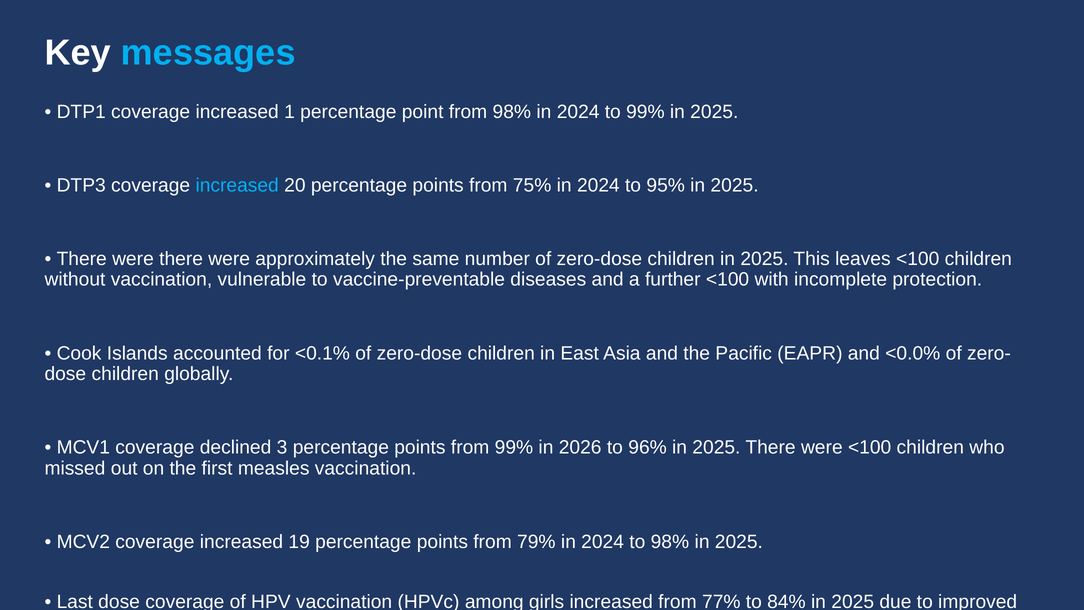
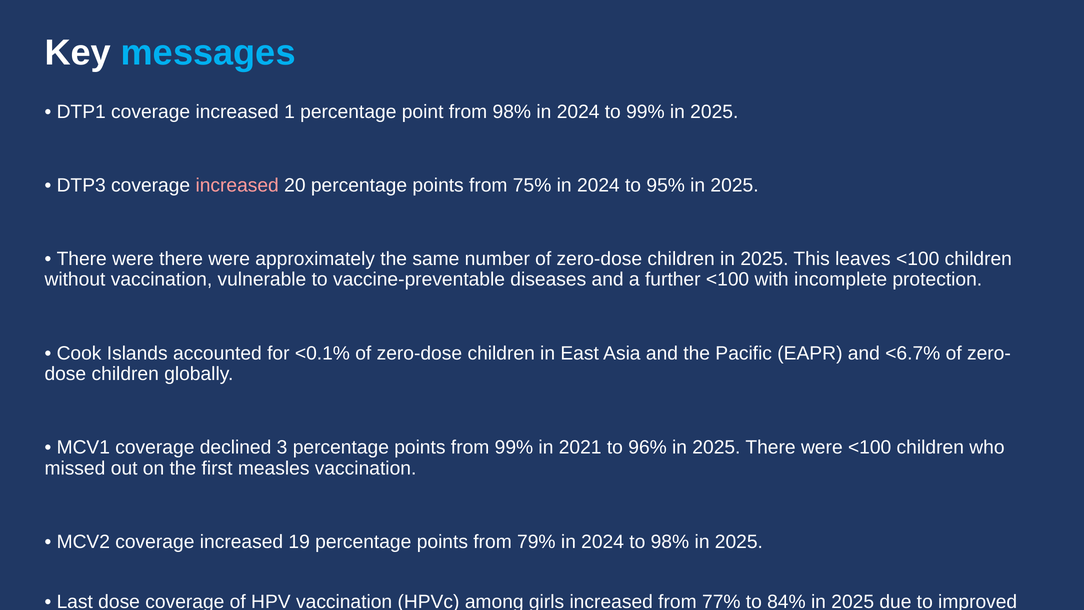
increased colour: light blue -> pink (237, 185)
<0.0%: <0.0% -> <6.7% (913, 353)
2026: 2026 -> 2021 (580, 447)
